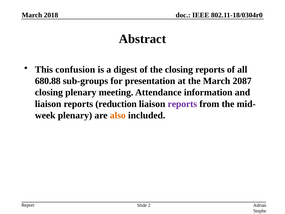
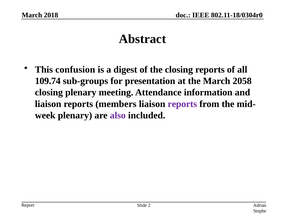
680.88: 680.88 -> 109.74 (48, 81)
2087: 2087 -> 2058 (242, 81)
reduction: reduction -> members (116, 104)
also colour: orange -> purple (118, 115)
